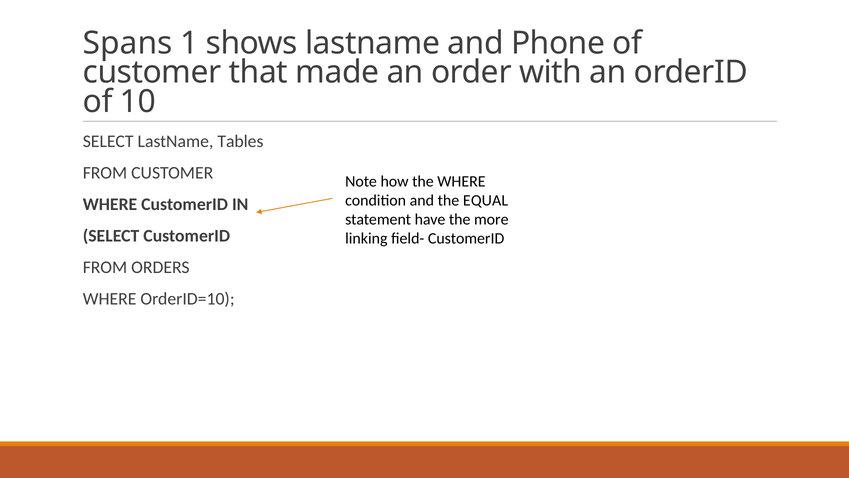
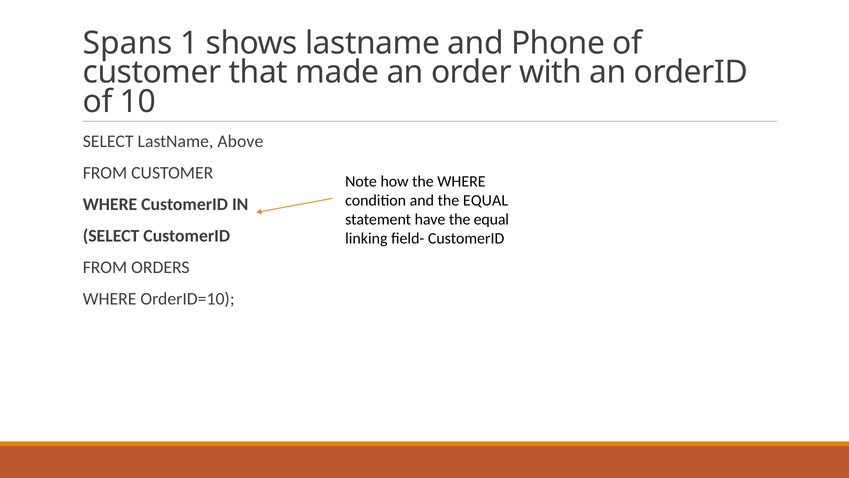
Tables: Tables -> Above (240, 141)
have the more: more -> equal (491, 219)
